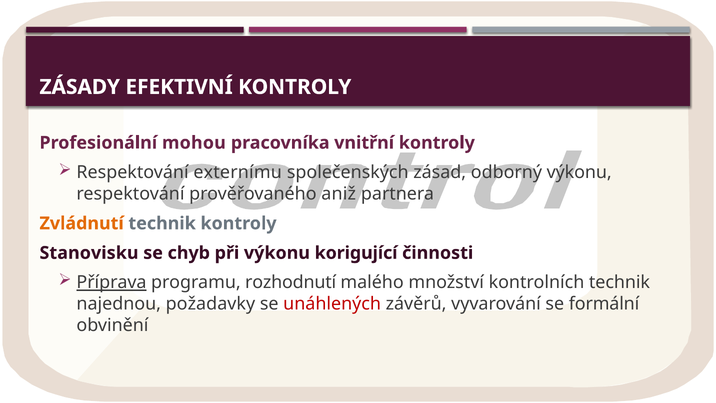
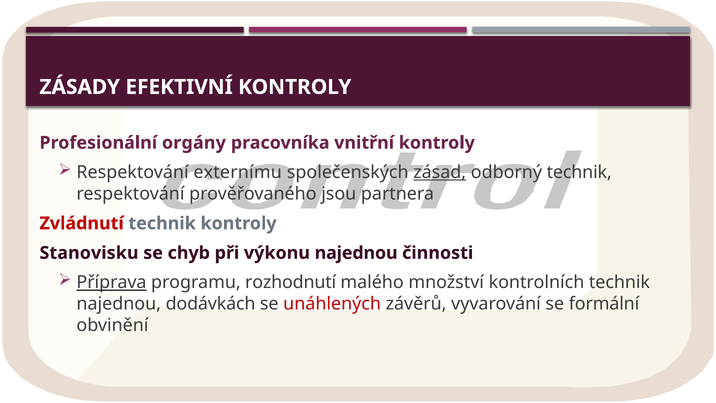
mohou: mohou -> orgány (194, 143)
zásad underline: none -> present (440, 172)
odborný výkonu: výkonu -> technik (579, 172)
aniž: aniž -> jsou (339, 194)
Zvládnutí colour: orange -> red (82, 223)
výkonu korigující: korigující -> najednou (356, 253)
požadavky: požadavky -> dodávkách (211, 304)
